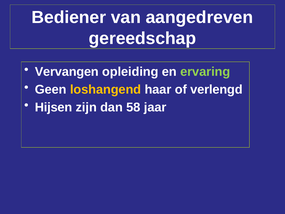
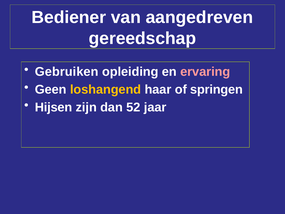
Vervangen: Vervangen -> Gebruiken (67, 72)
ervaring colour: light green -> pink (205, 72)
verlengd: verlengd -> springen (216, 89)
58: 58 -> 52 (133, 107)
